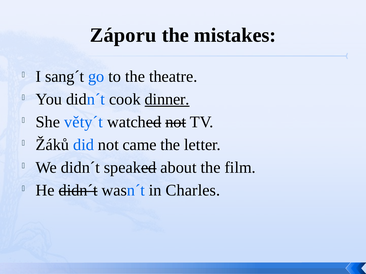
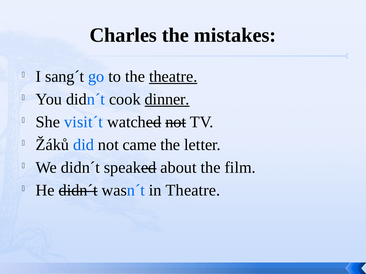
Záporu: Záporu -> Charles (123, 35)
theatre underline: none -> present (173, 77)
věty´t: věty´t -> visit´t (83, 122)
in Charles: Charles -> Theatre (193, 191)
